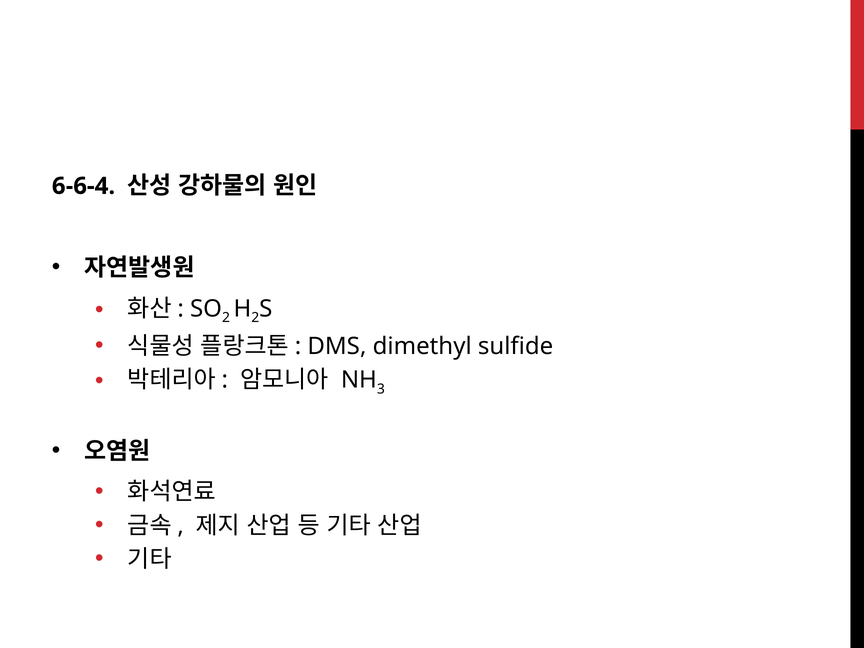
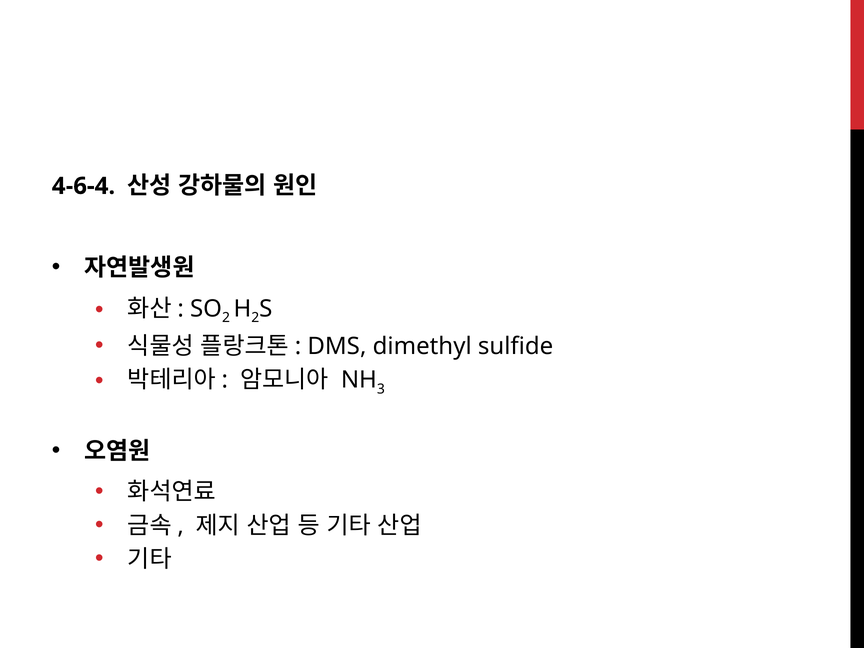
6-6-4: 6-6-4 -> 4-6-4 (84, 186)
